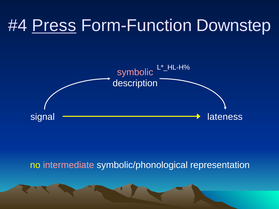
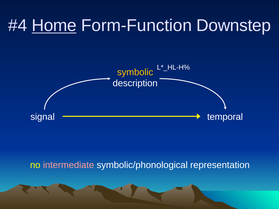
Press: Press -> Home (54, 26)
symbolic colour: pink -> yellow (135, 72)
lateness: lateness -> temporal (225, 117)
